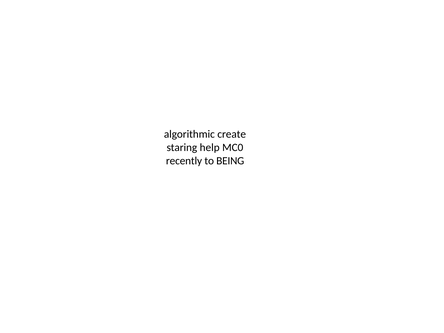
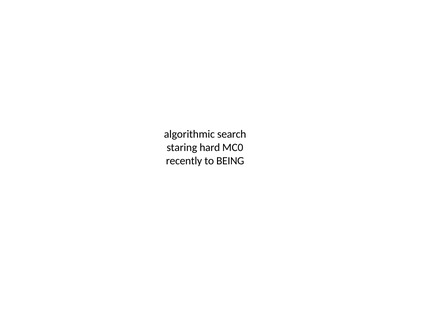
create: create -> search (232, 134)
help: help -> hard (210, 147)
